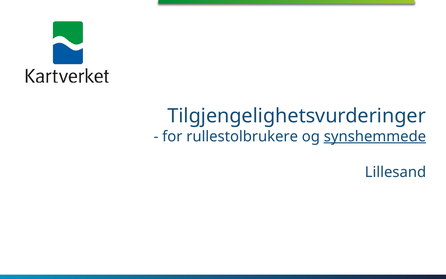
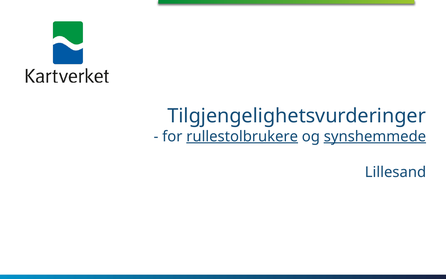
rullestolbrukere underline: none -> present (242, 136)
